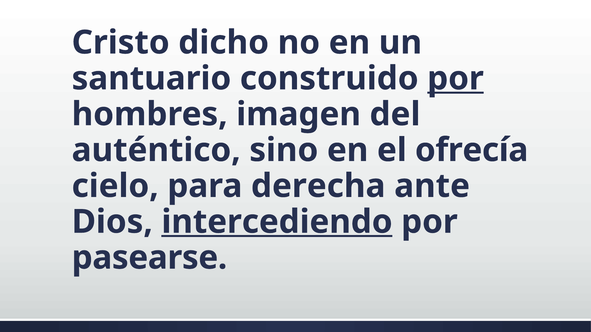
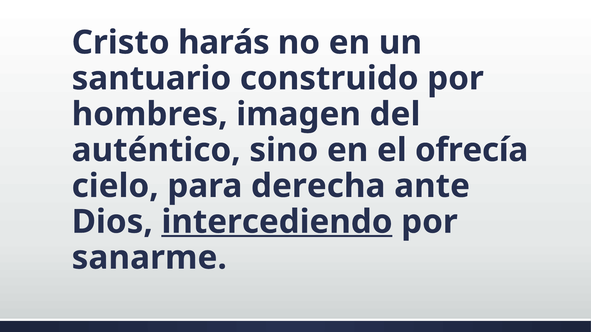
dicho: dicho -> harás (224, 43)
por underline: present -> none (456, 79)
pasearse: pasearse -> sanarme (149, 258)
